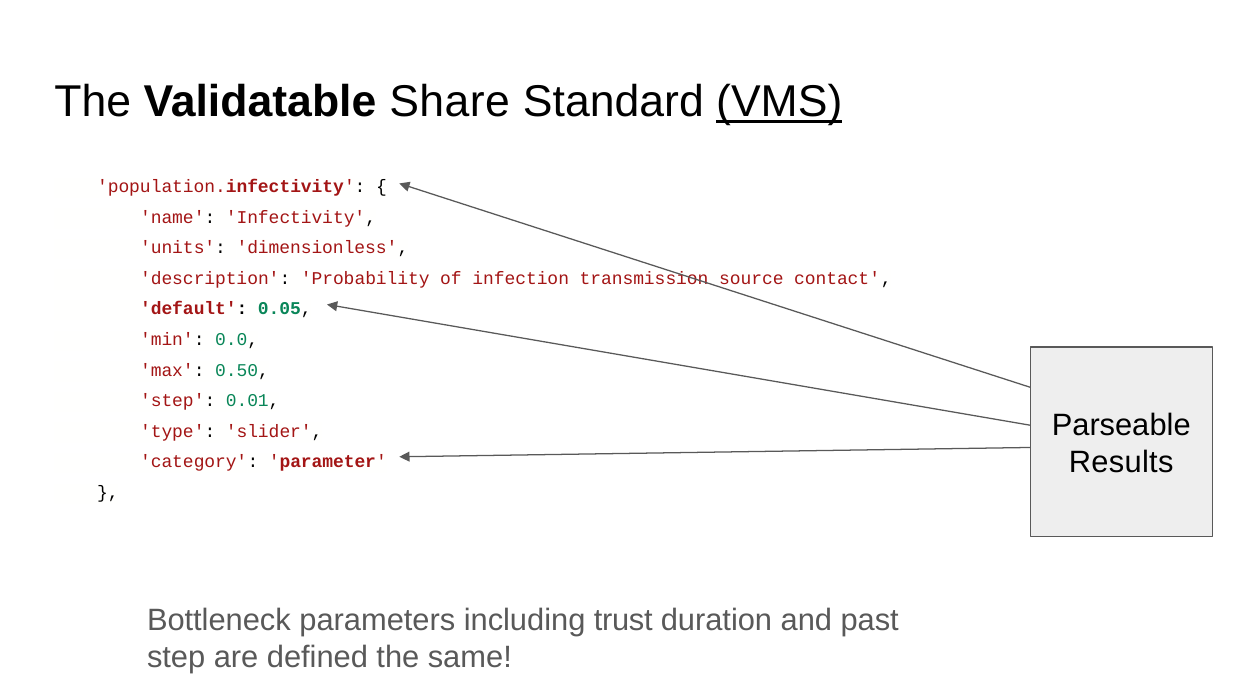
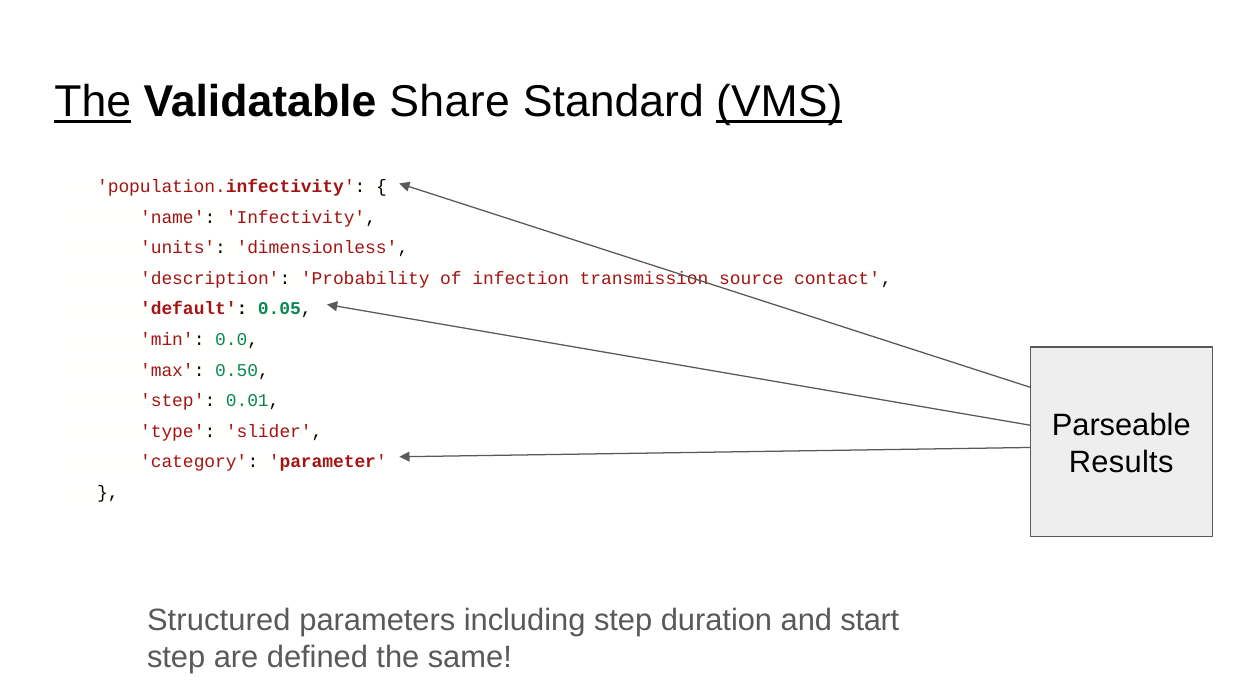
The underline: none -> present (93, 102)
Bottleneck: Bottleneck -> Structured (219, 621)
including trust: trust -> step (623, 621)
past: past -> start (870, 621)
